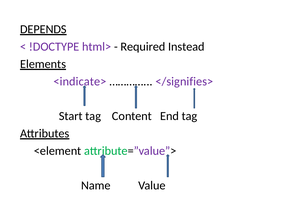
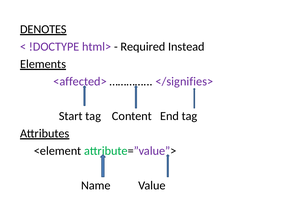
DEPENDS: DEPENDS -> DENOTES (43, 29)
<indicate>: <indicate> -> <affected> (80, 81)
